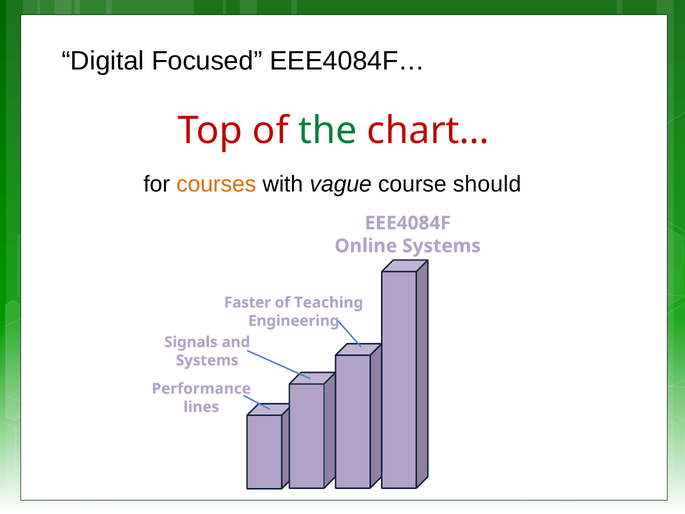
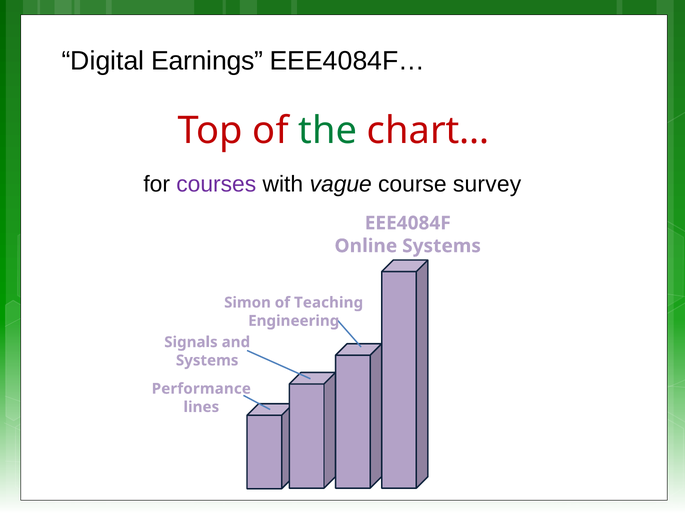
Focused: Focused -> Earnings (207, 61)
courses colour: orange -> purple (216, 184)
should: should -> survey (487, 184)
Faster: Faster -> Simon (248, 302)
